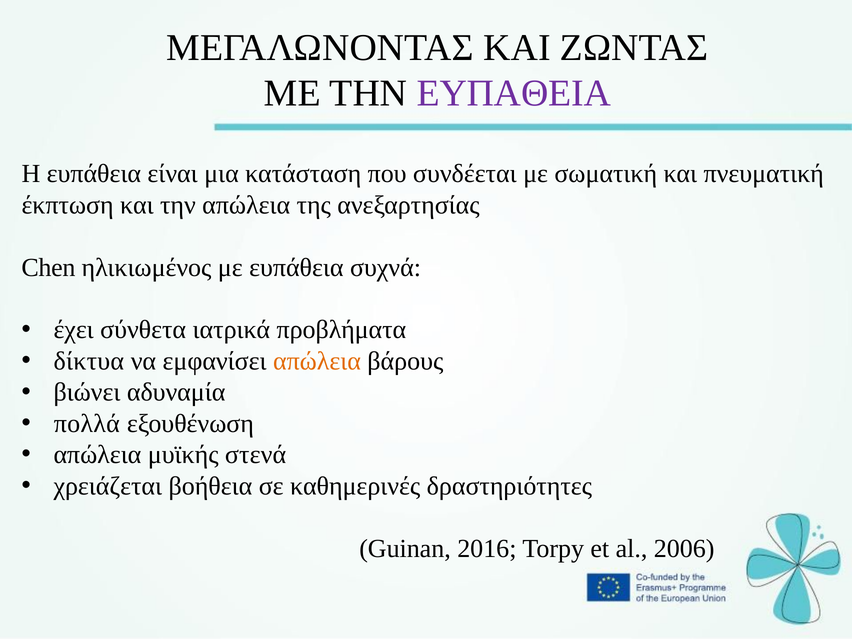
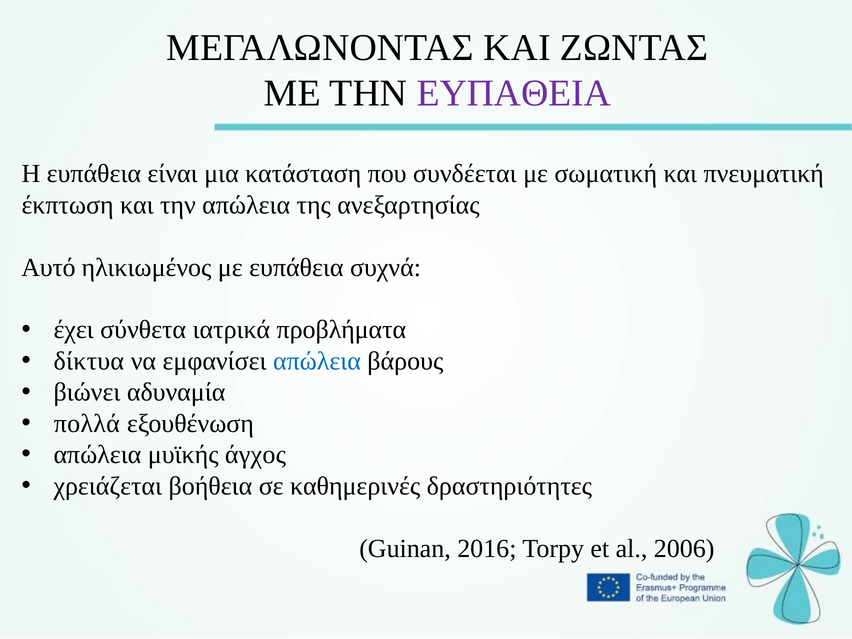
Chen: Chen -> Αυτό (48, 267)
απώλεια colour: orange -> blue (317, 361)
στενά: στενά -> άγχος (255, 455)
